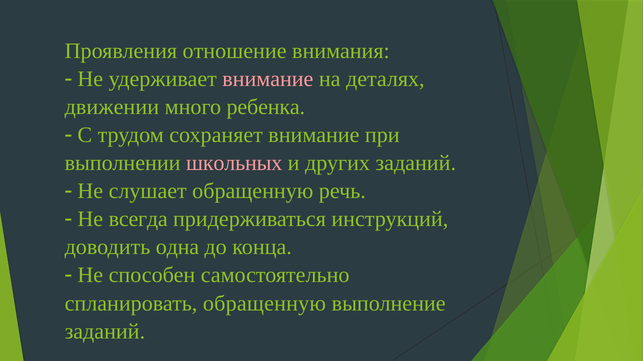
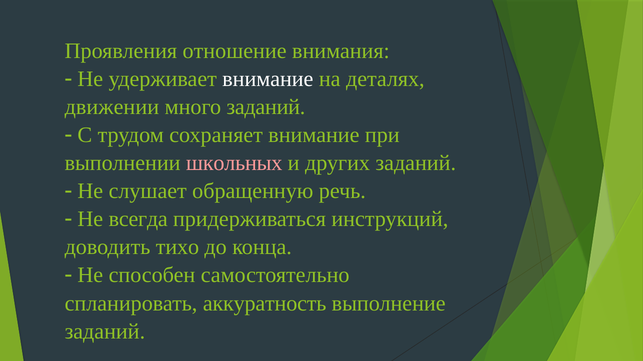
внимание colour: pink -> white (268, 79)
много ребенка: ребенка -> заданий (266, 107)
одна: одна -> тихо (177, 248)
спланировать обращенную: обращенную -> аккуратность (265, 304)
